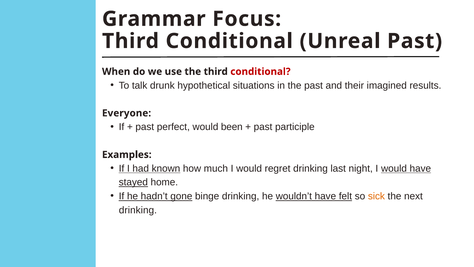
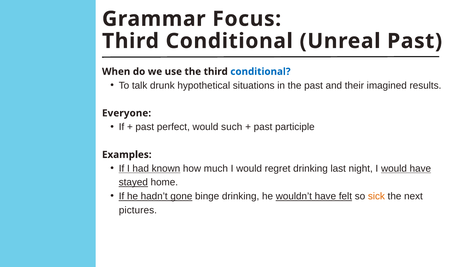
conditional colour: red -> blue (260, 71)
been: been -> such (232, 127)
drinking: drinking -> pictures (138, 210)
